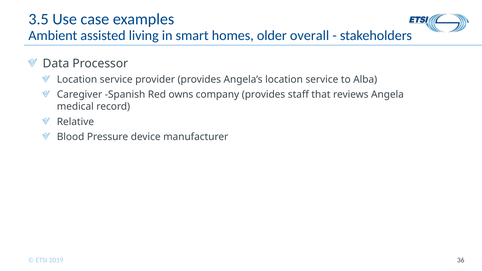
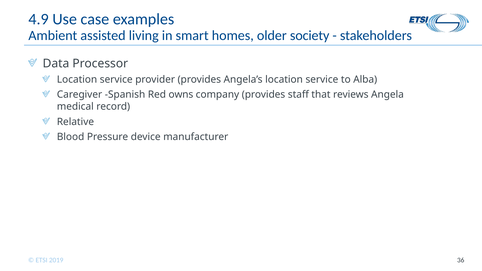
3.5: 3.5 -> 4.9 (39, 19)
overall: overall -> society (310, 35)
